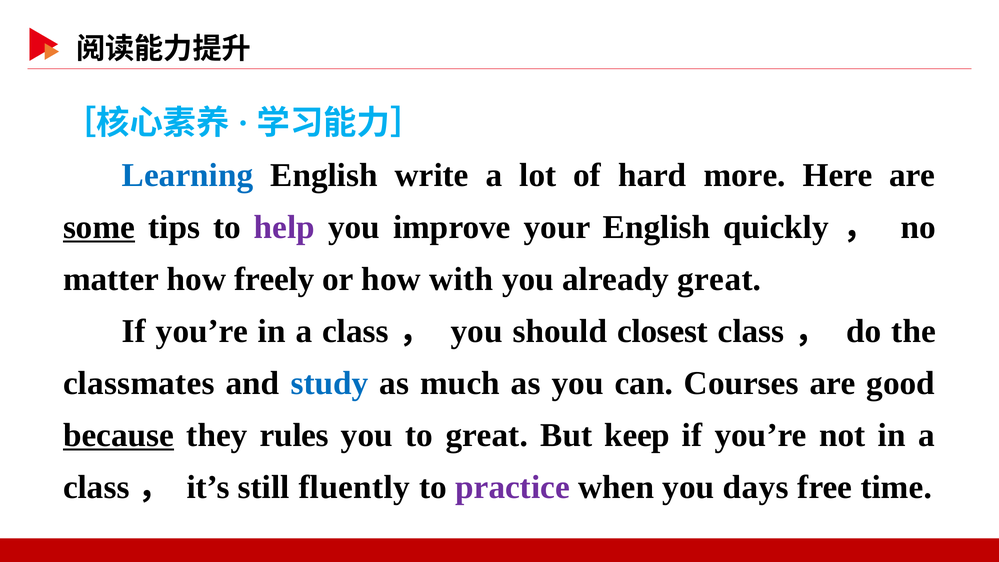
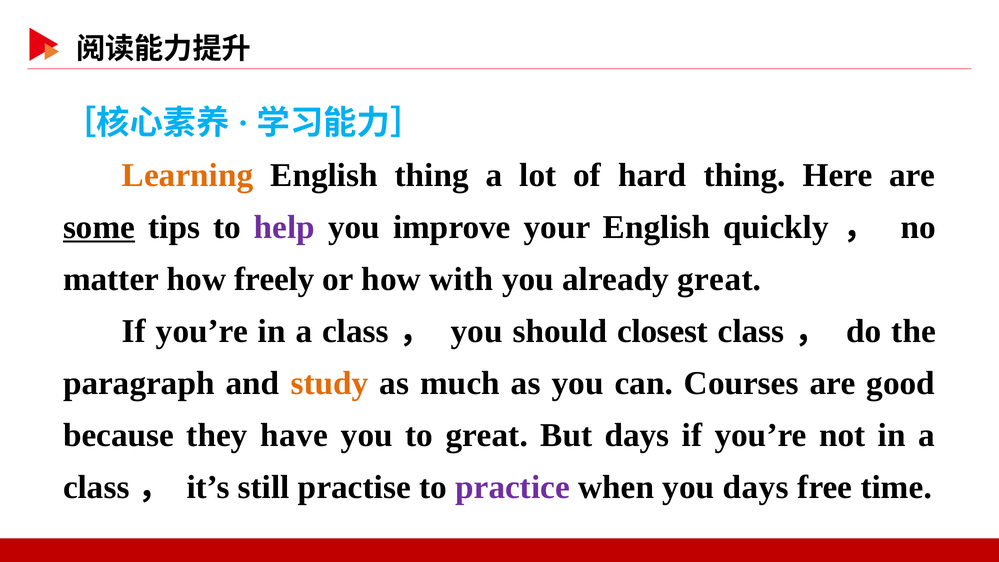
Learning colour: blue -> orange (188, 175)
English write: write -> thing (432, 175)
hard more: more -> thing (745, 175)
classmates: classmates -> paragraph (139, 383)
study colour: blue -> orange (329, 383)
because underline: present -> none (118, 435)
rules: rules -> have (294, 435)
But keep: keep -> days (637, 435)
fluently: fluently -> practise (354, 487)
